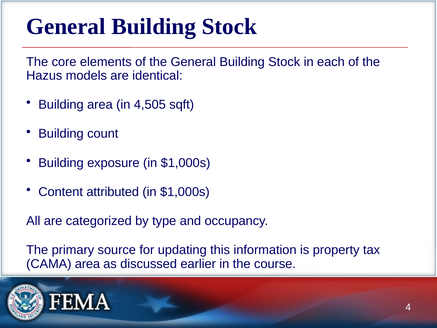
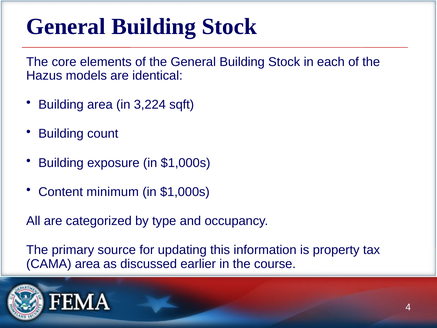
4,505: 4,505 -> 3,224 (150, 105)
attributed: attributed -> minimum (113, 192)
